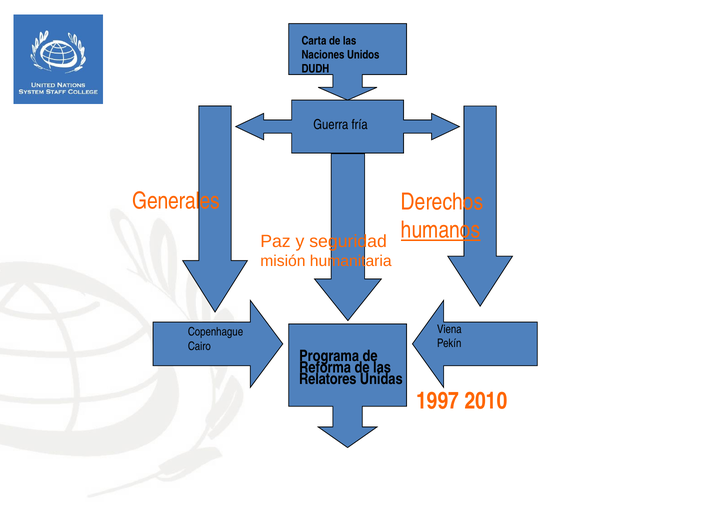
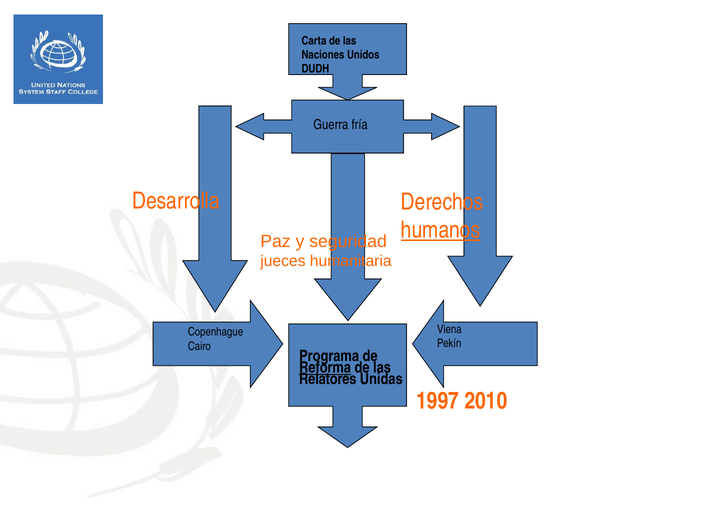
Generales: Generales -> Desarrolla (176, 201)
misión: misión -> jueces (283, 261)
Reforma underline: none -> present (325, 368)
